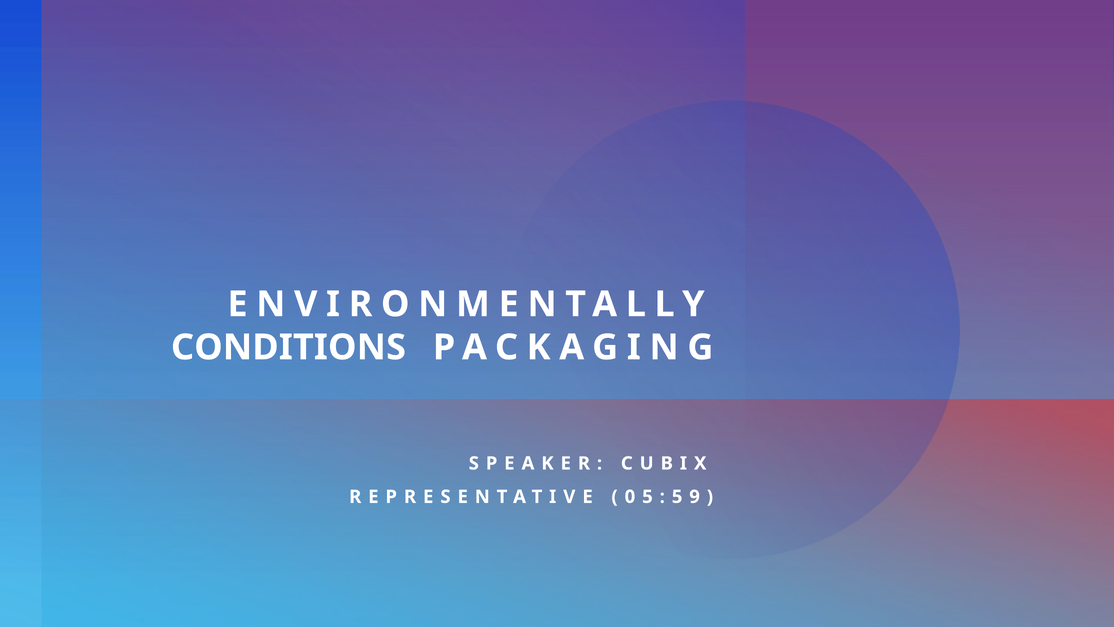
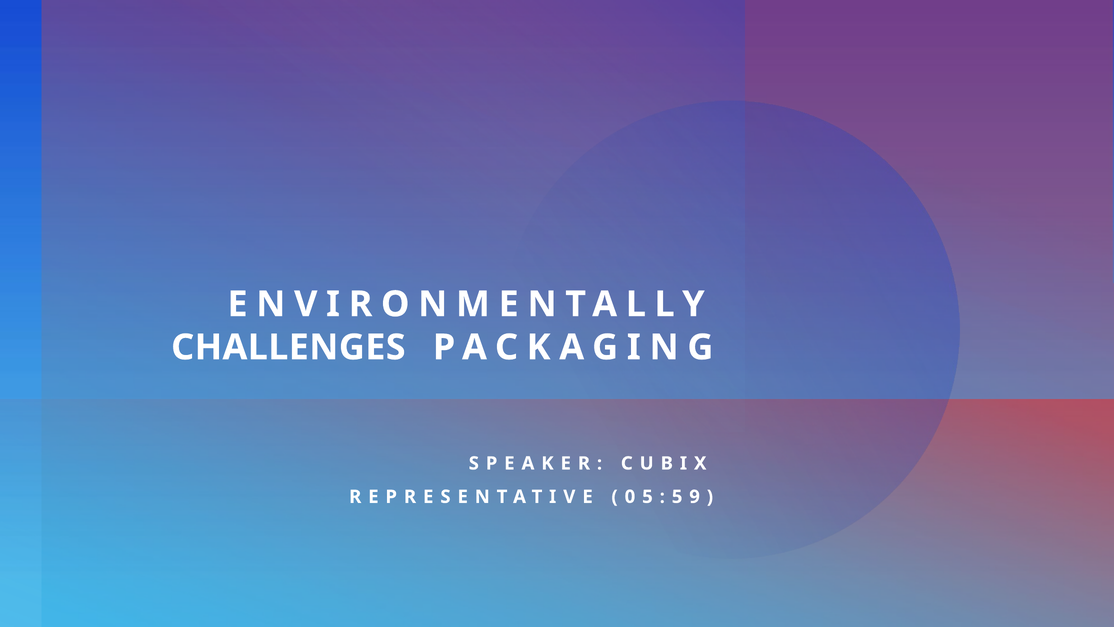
CONDITIONS: CONDITIONS -> CHALLENGES (288, 347)
